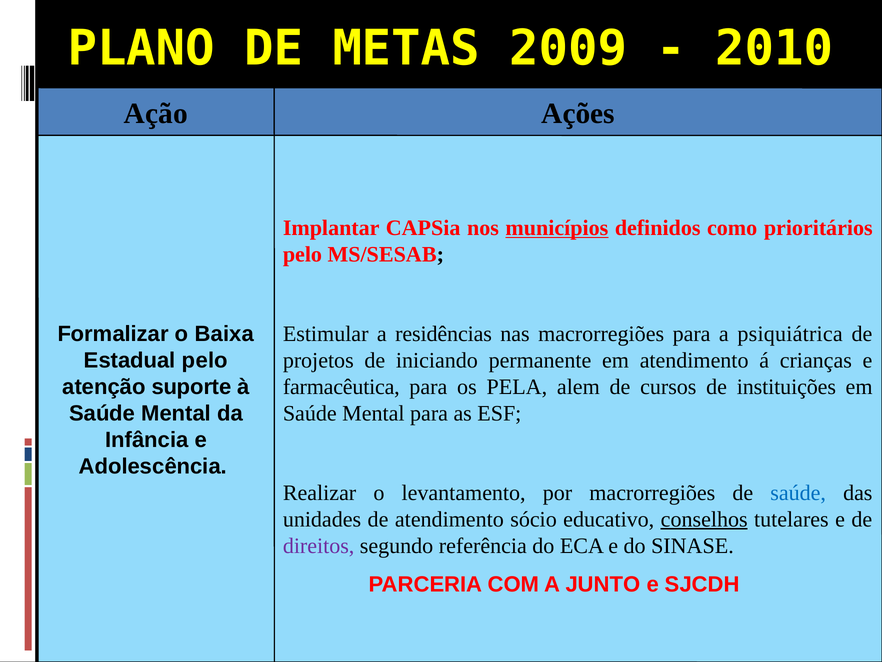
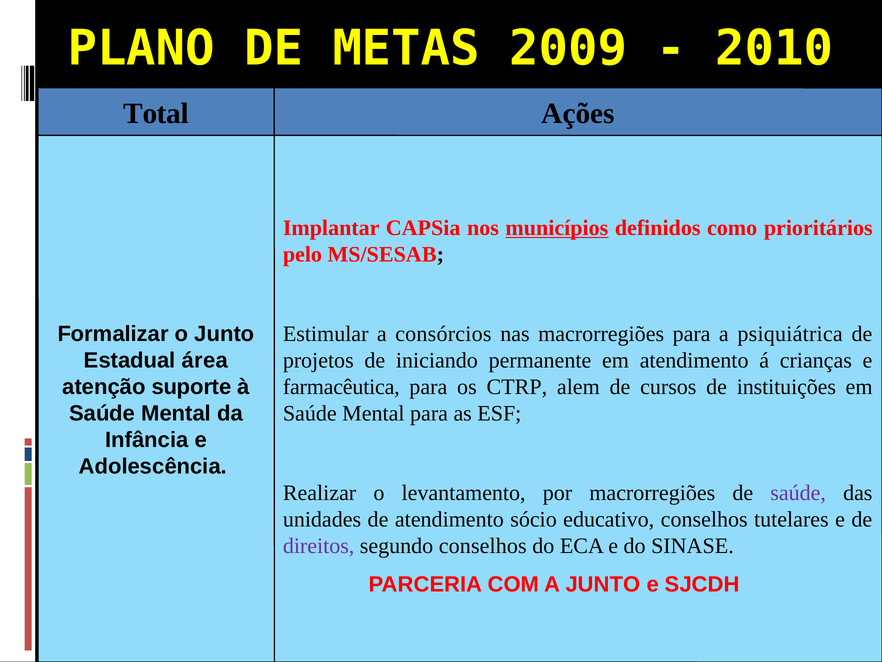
Ação: Ação -> Total (156, 113)
o Baixa: Baixa -> Junto (224, 334)
residências: residências -> consórcios (443, 334)
Estadual pelo: pelo -> área (205, 360)
PELA: PELA -> CTRP (517, 387)
saúde colour: blue -> purple (798, 492)
conselhos underline: present -> none (704, 519)
segundo referência: referência -> conselhos (483, 545)
